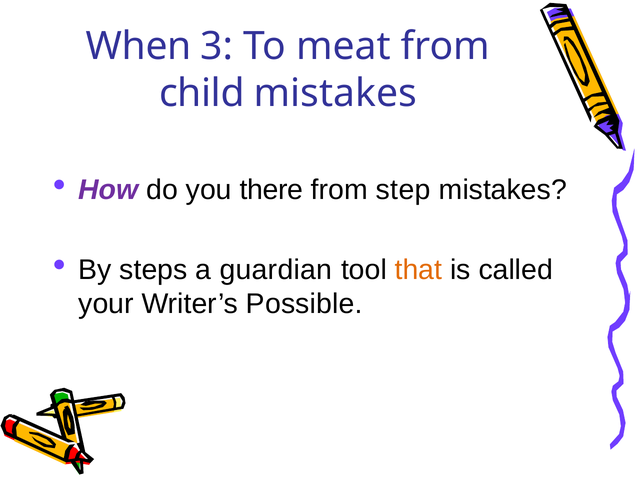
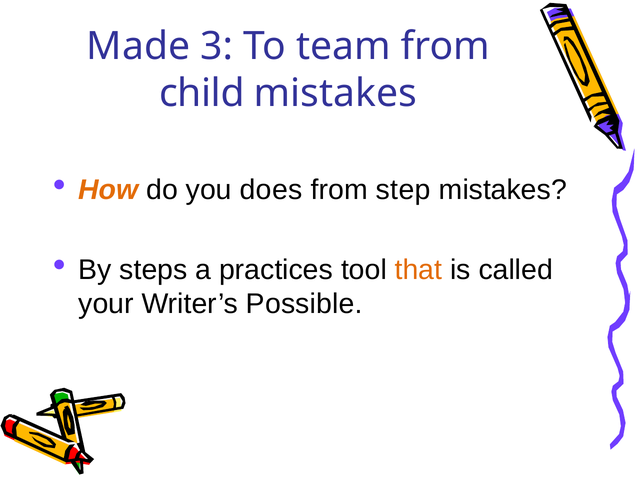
When: When -> Made (138, 46)
meat: meat -> team (343, 46)
How colour: purple -> orange (108, 190)
there: there -> does (271, 190)
guardian: guardian -> practices (276, 270)
